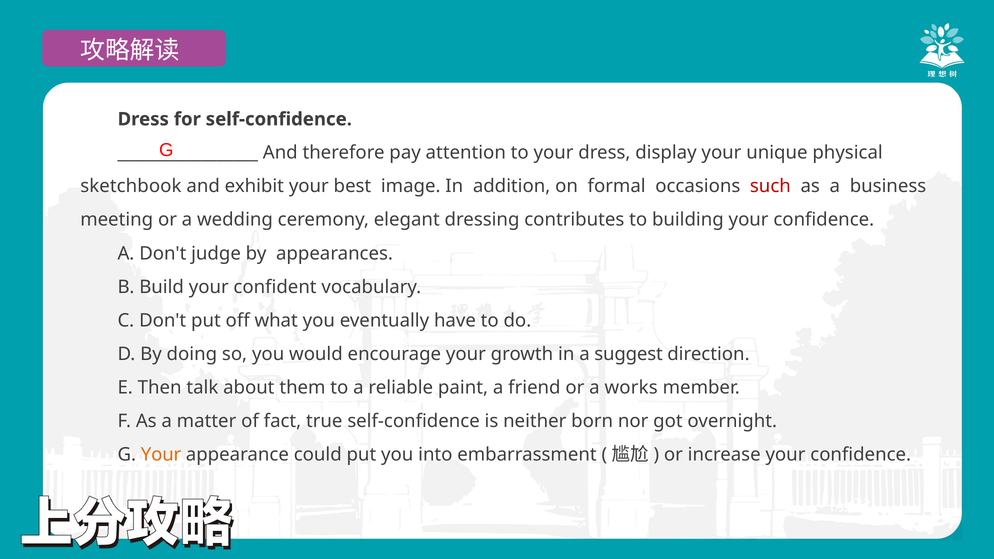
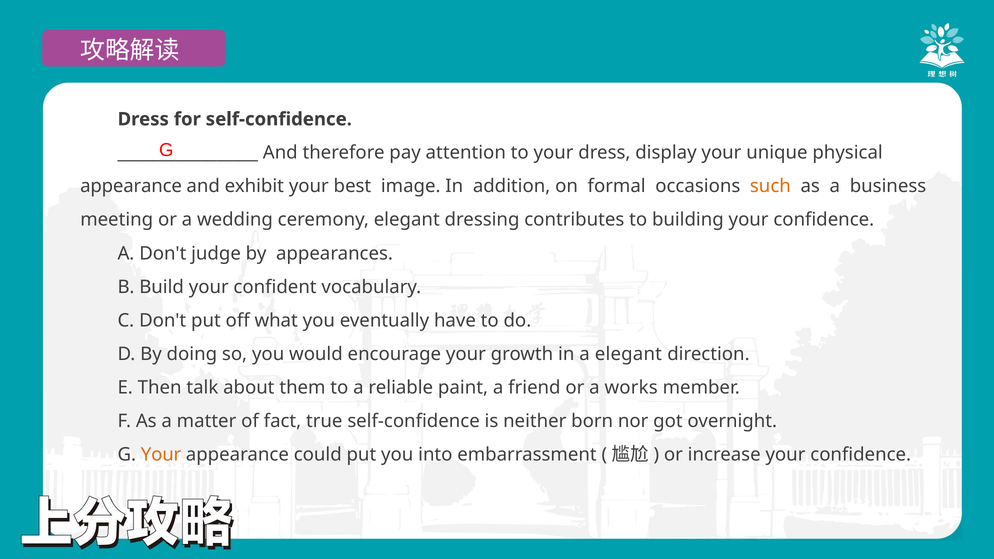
sketchbook: sketchbook -> appearance (131, 186)
such colour: red -> orange (770, 186)
a suggest: suggest -> elegant (628, 354)
